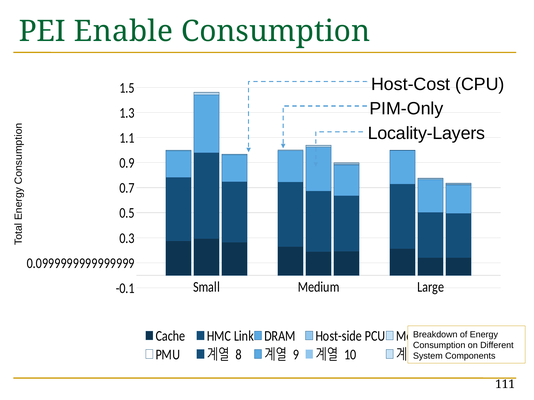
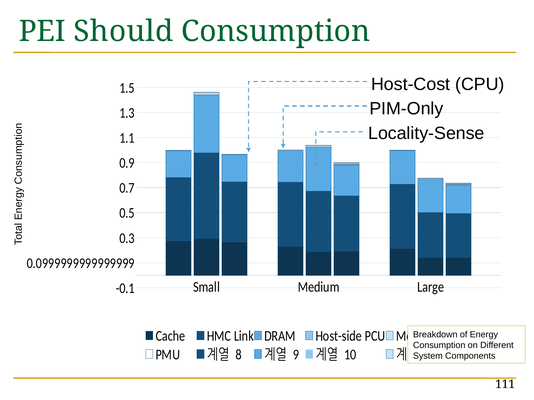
Enable: Enable -> Should (123, 31)
Locality-Layers: Locality-Layers -> Locality-Sense (426, 133)
